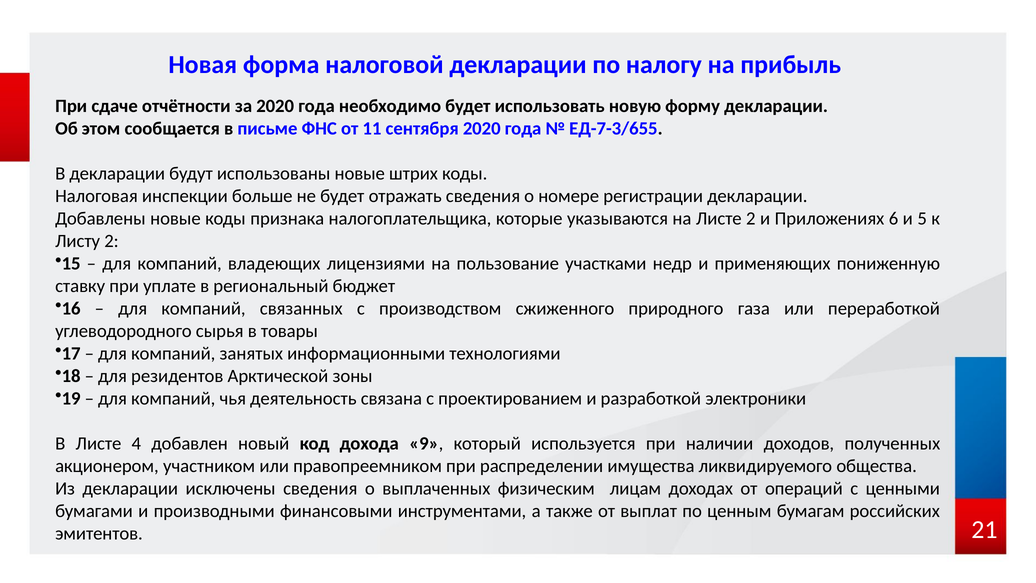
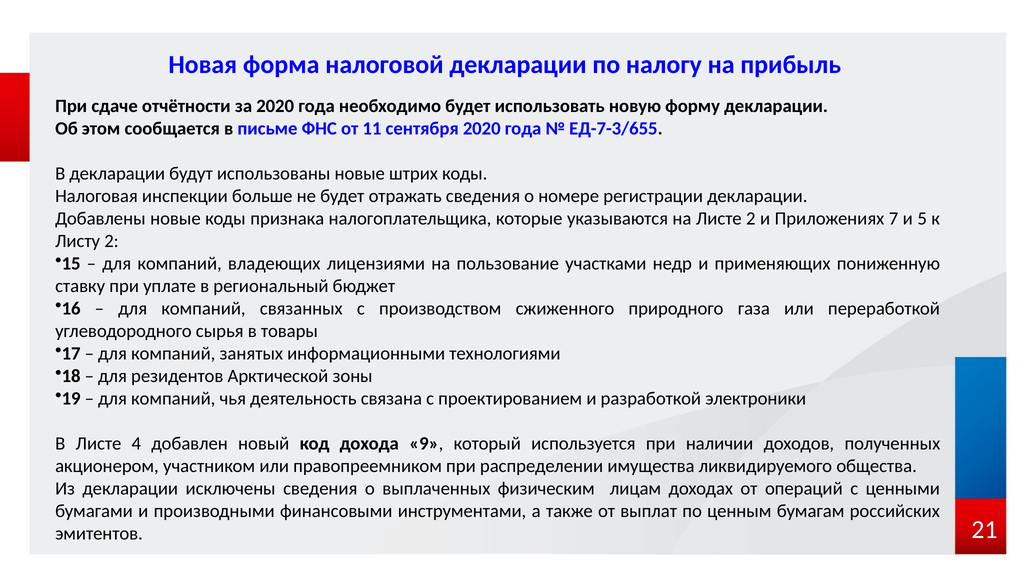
6: 6 -> 7 (894, 219)
